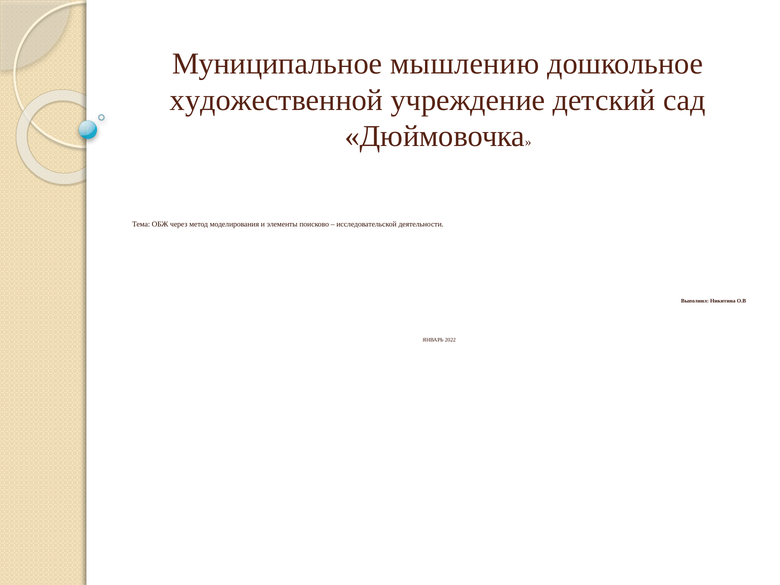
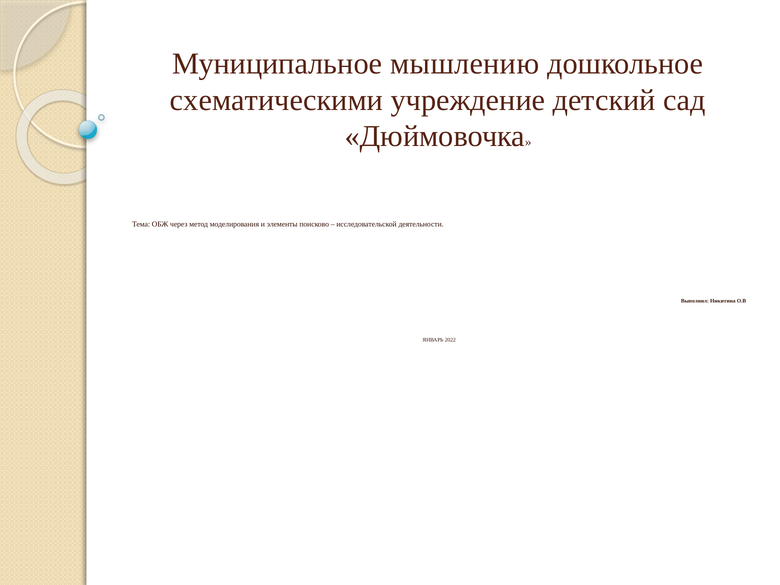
художественной: художественной -> схематическими (276, 100)
